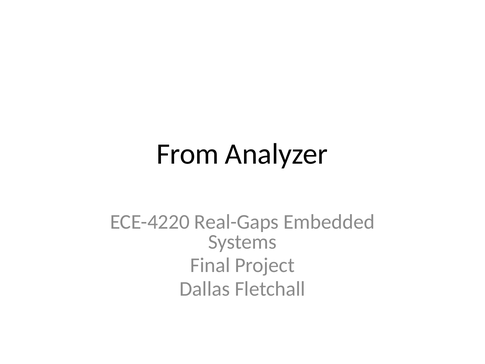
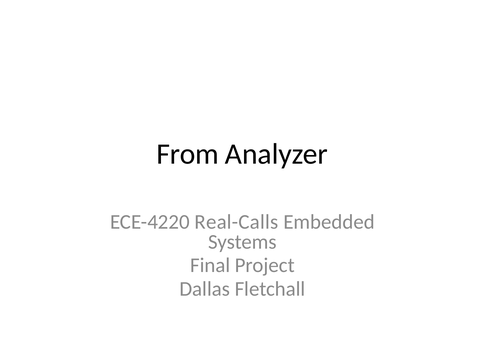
Real-Gaps: Real-Gaps -> Real-Calls (236, 222)
